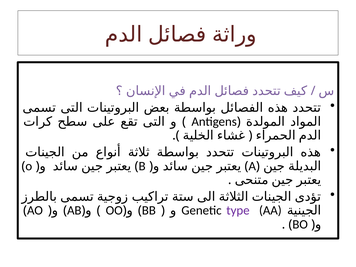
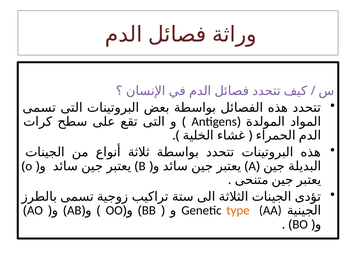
type colour: purple -> orange (238, 210)
